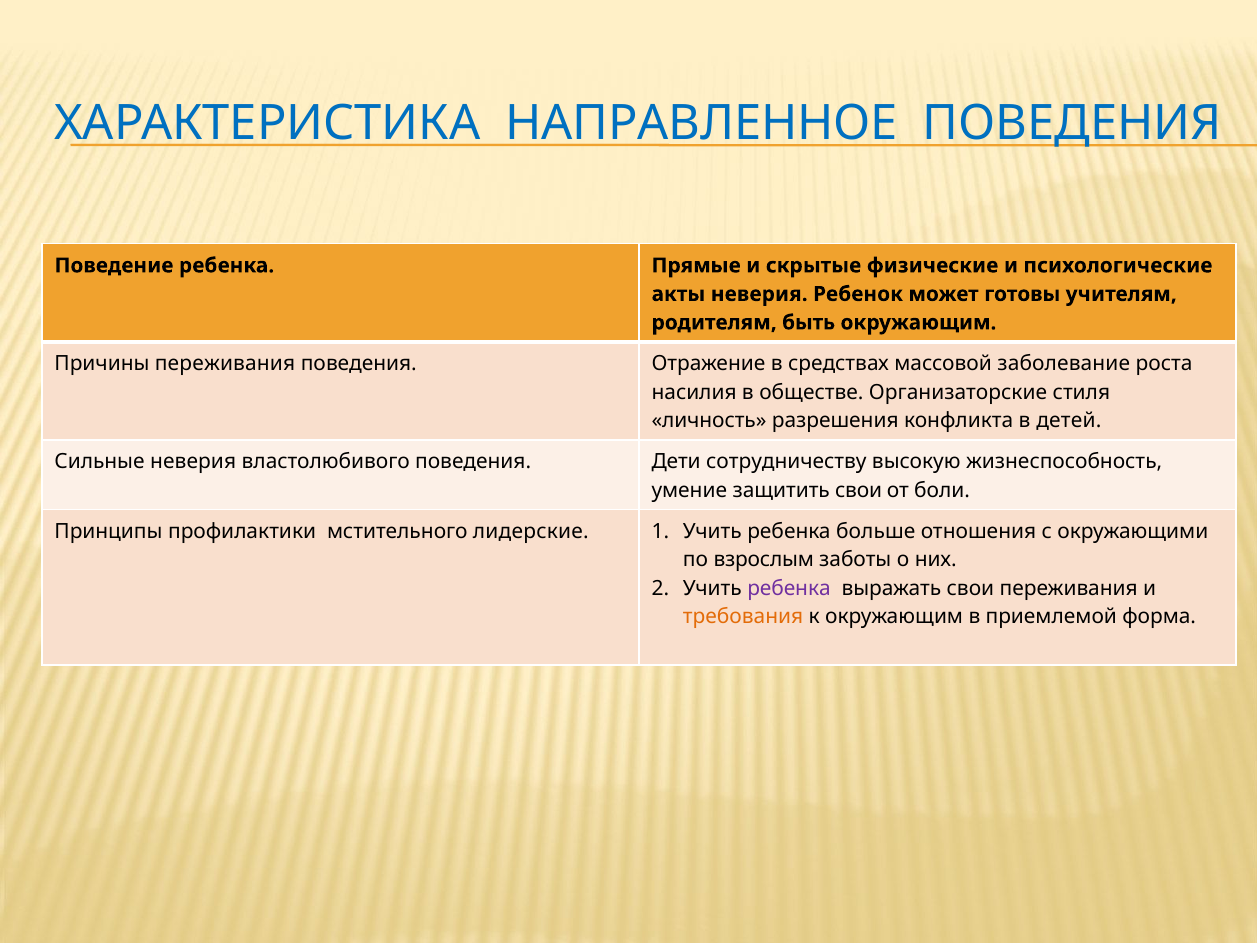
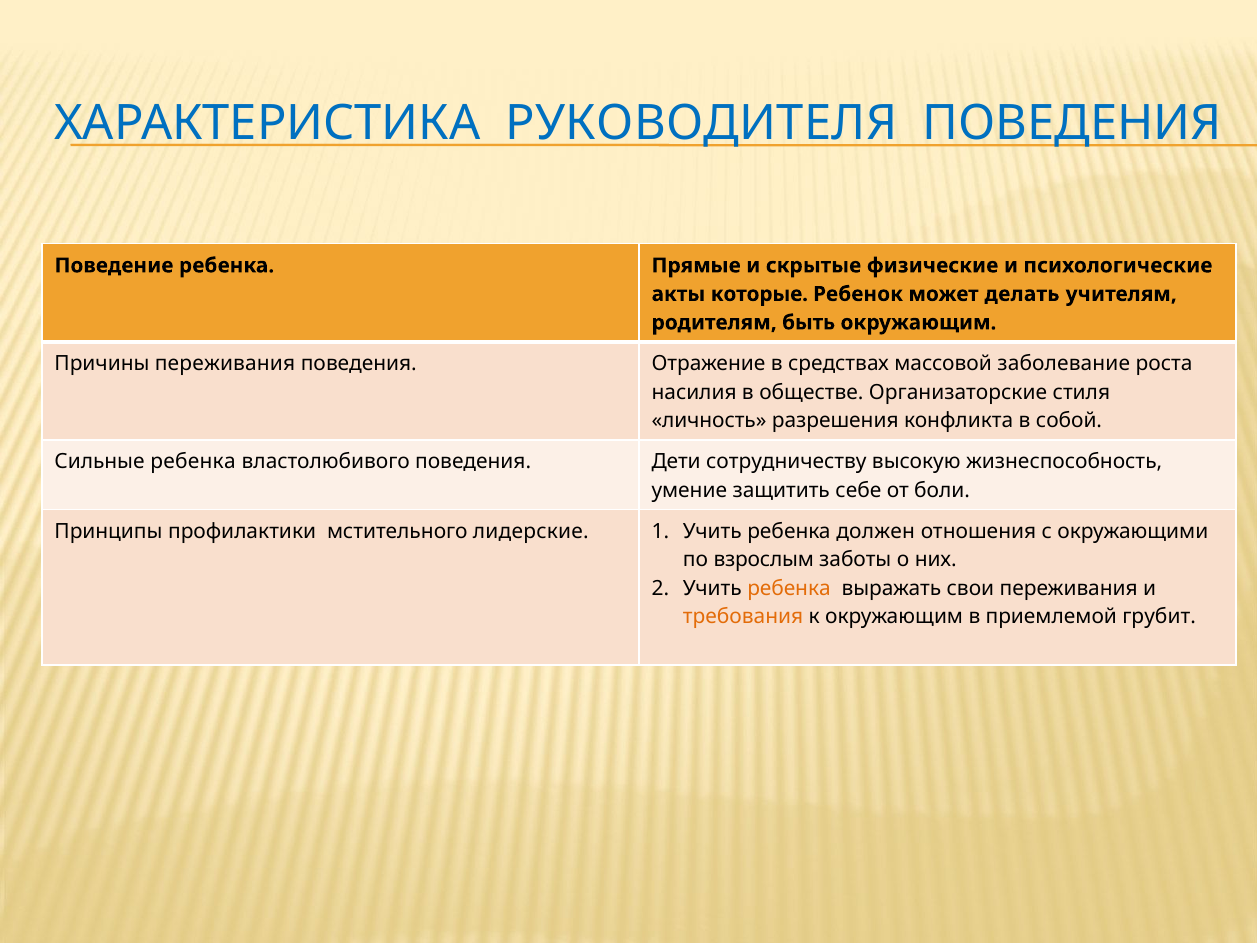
НАПРАВЛЕННОЕ: НАПРАВЛЕННОЕ -> РУКОВОДИТЕЛЯ (702, 123)
акты неверия: неверия -> которые (759, 294)
готовы: готовы -> делать (1022, 294)
детей: детей -> собой (1069, 421)
Сильные неверия: неверия -> ребенка (193, 462)
защитить свои: свои -> себе (858, 490)
больше: больше -> должен (876, 531)
ребенка colour: purple -> orange (789, 588)
форма: форма -> грубит (1159, 617)
